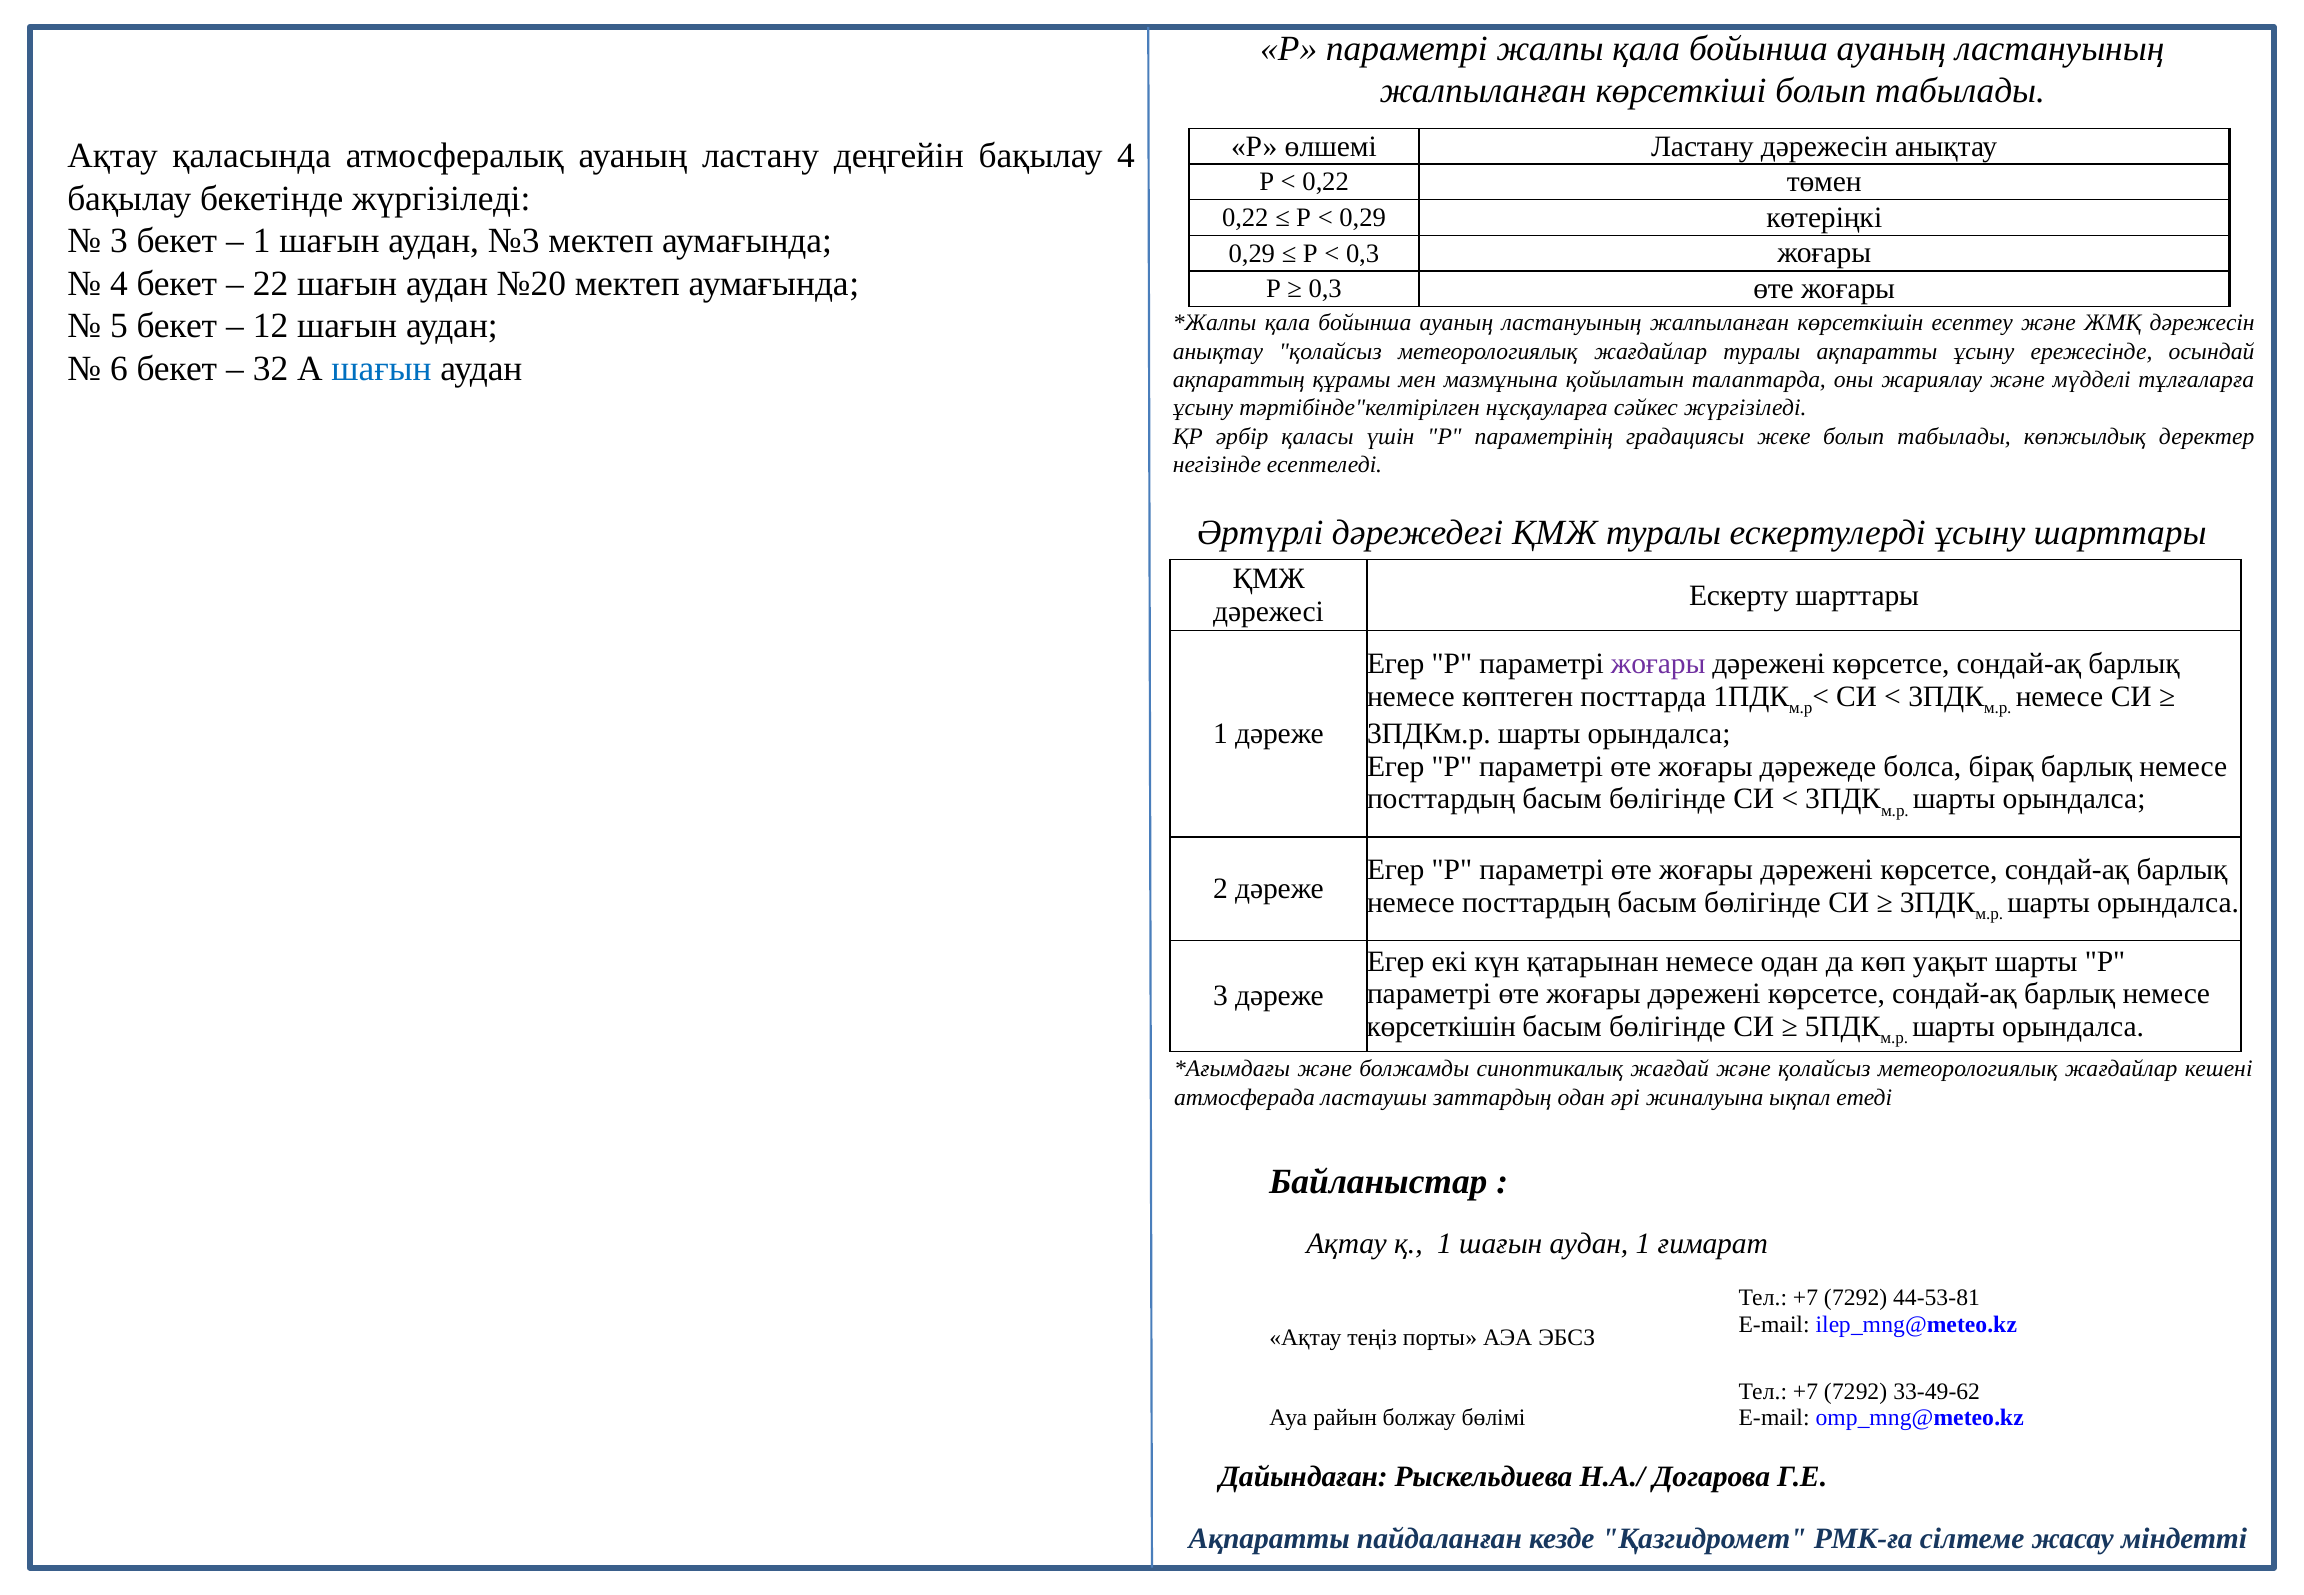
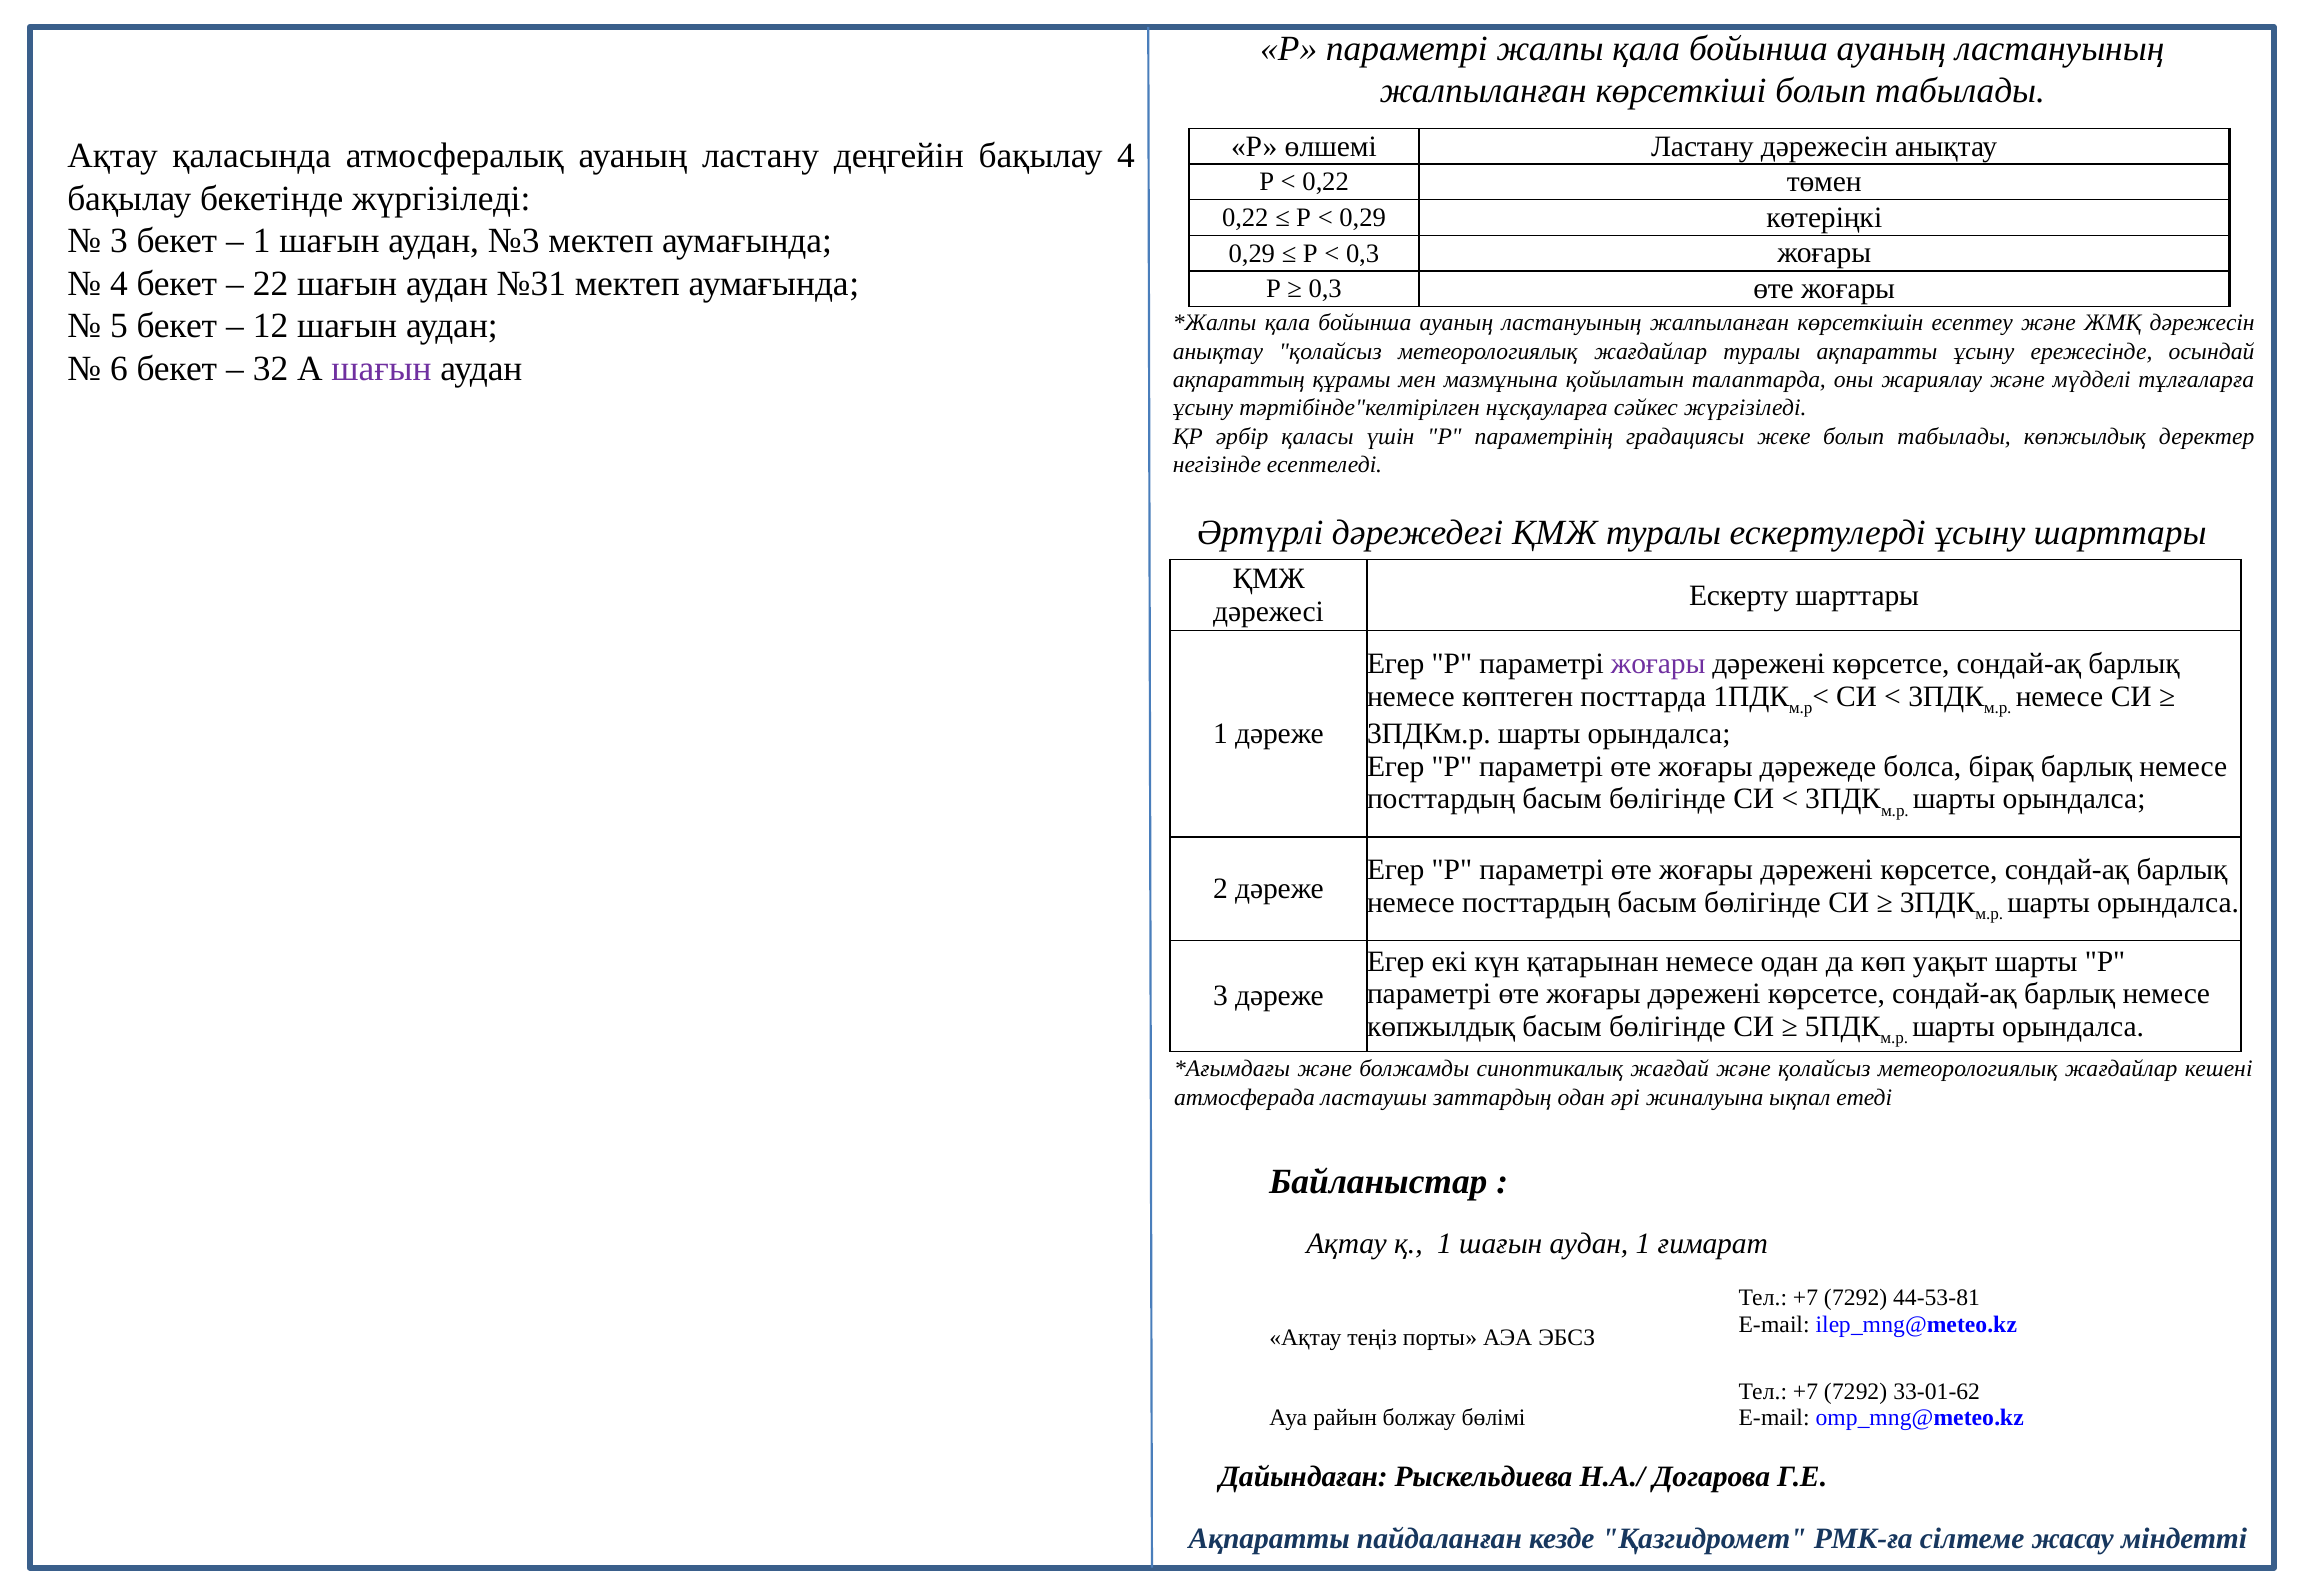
№20: №20 -> №31 (531, 284)
шағын colour: blue -> purple (381, 369)
көрсеткішін: көрсеткішін -> көпжылдық (1441, 1026)
33-49-62: 33-49-62 -> 33-01-62 (1937, 1391)
